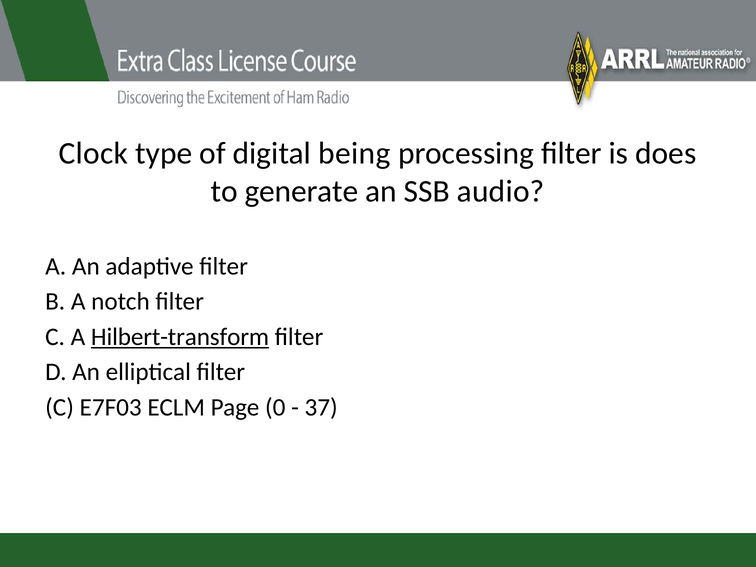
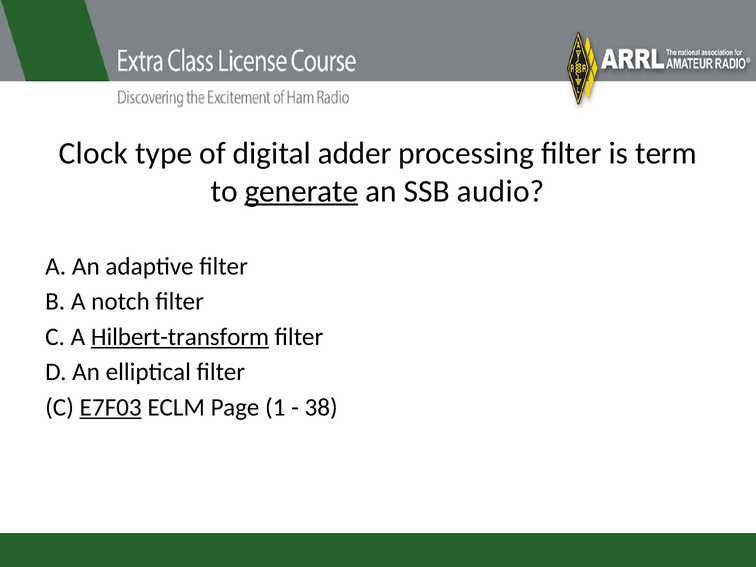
being: being -> adder (355, 153)
does: does -> term (666, 153)
generate underline: none -> present (301, 191)
E7F03 underline: none -> present (111, 407)
0: 0 -> 1 (275, 407)
37: 37 -> 38 (321, 407)
